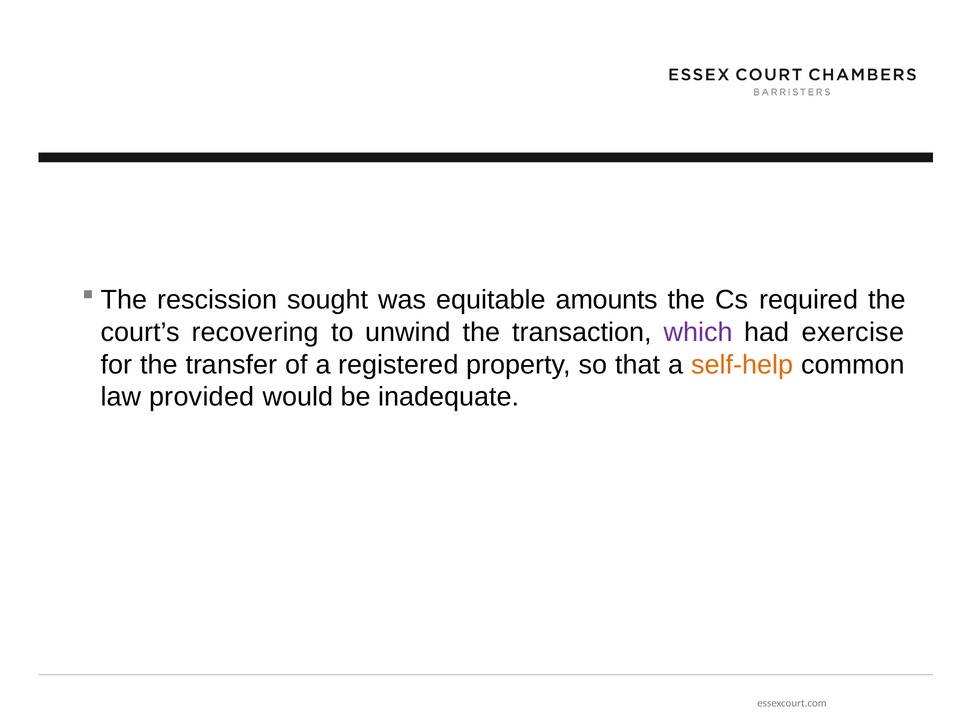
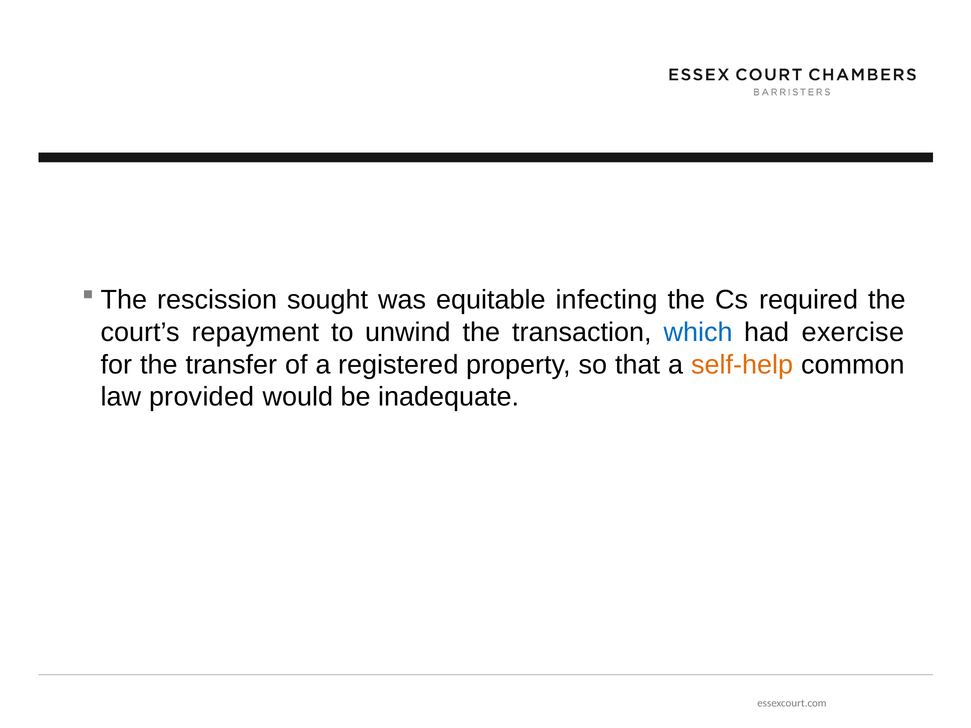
amounts: amounts -> infecting (607, 300)
recovering: recovering -> repayment (255, 332)
which colour: purple -> blue (698, 332)
